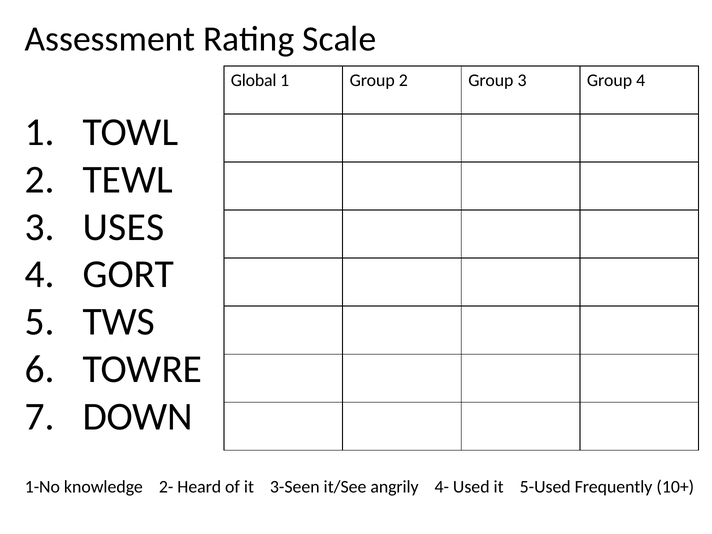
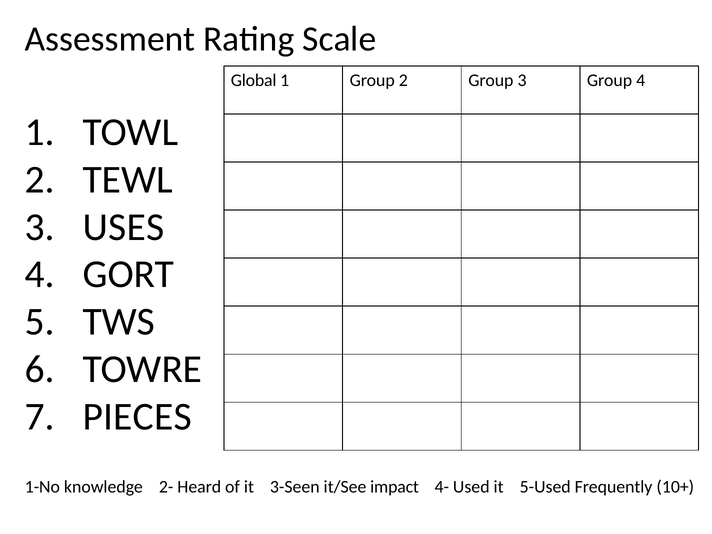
DOWN: DOWN -> PIECES (137, 417)
angrily: angrily -> impact (395, 487)
